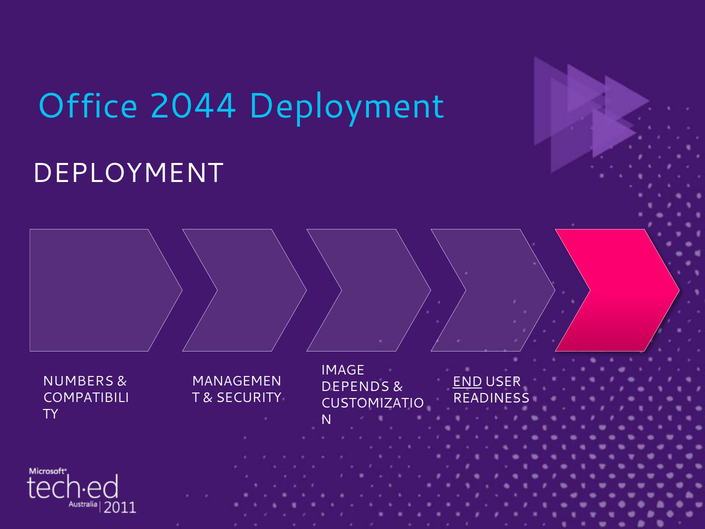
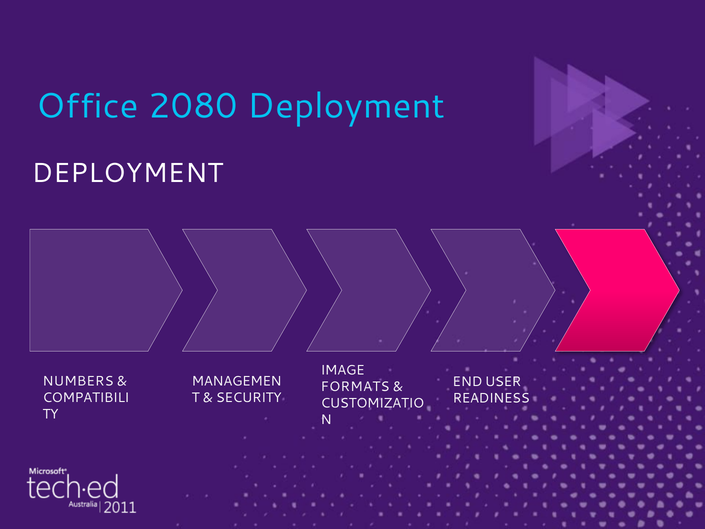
2044: 2044 -> 2080 (193, 106)
END underline: present -> none (467, 382)
DEPENDS: DEPENDS -> FORMATS (355, 386)
